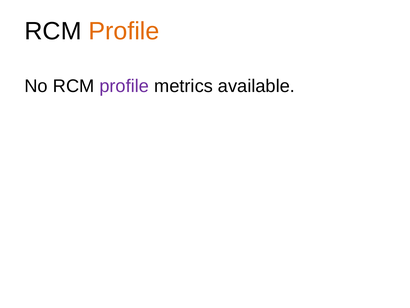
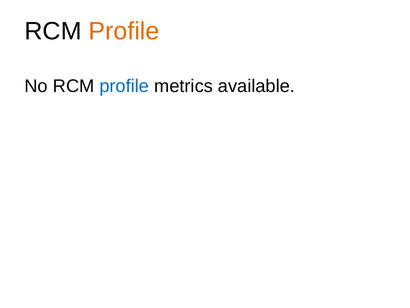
profile colour: purple -> blue (124, 86)
